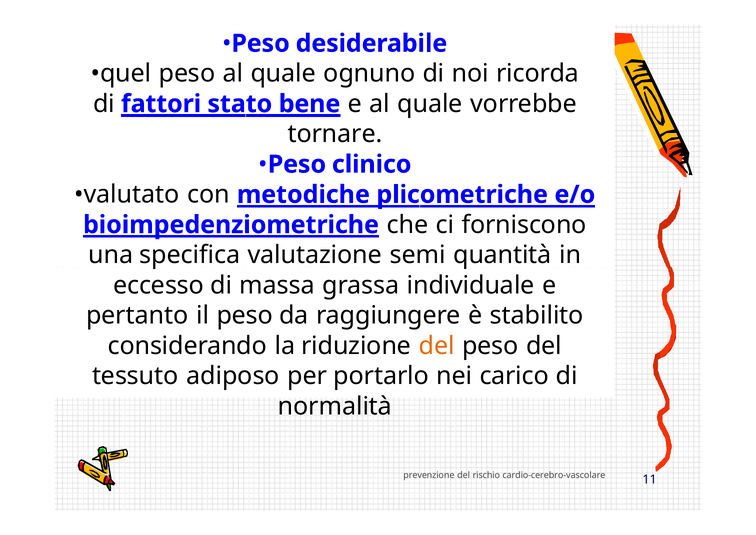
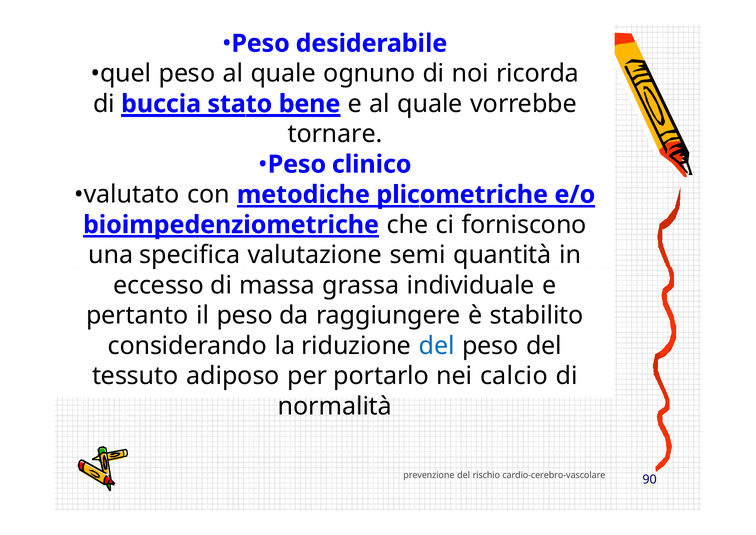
fattori: fattori -> buccia (161, 104)
del colour: orange -> blue (437, 345)
carico: carico -> calcio (514, 375)
11: 11 -> 90 (650, 479)
